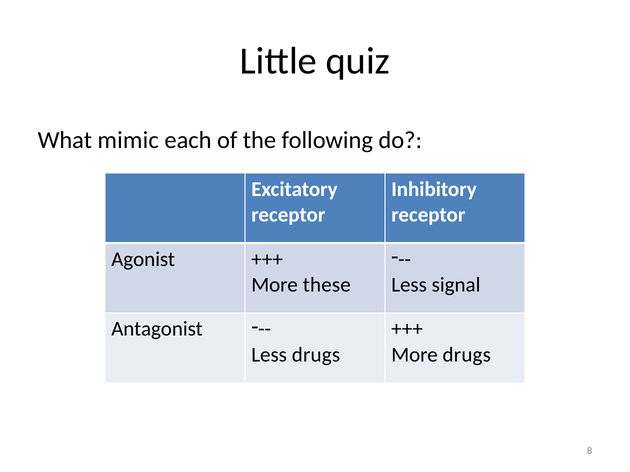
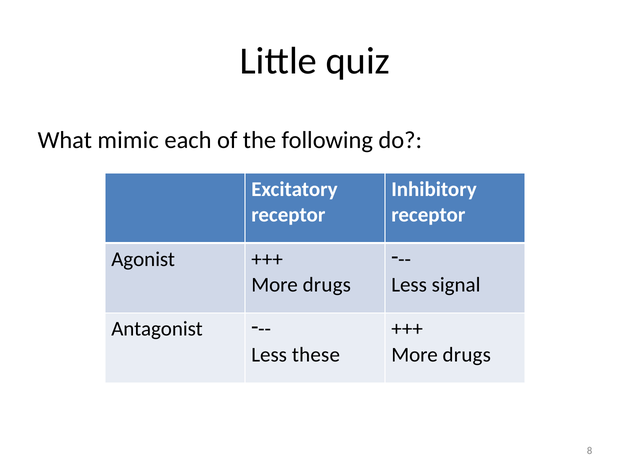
these: these -> drugs (327, 285)
Less drugs: drugs -> these (316, 355)
